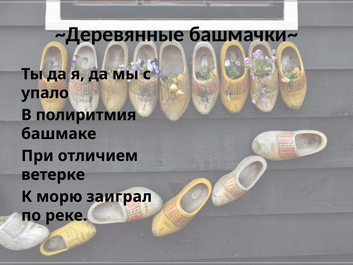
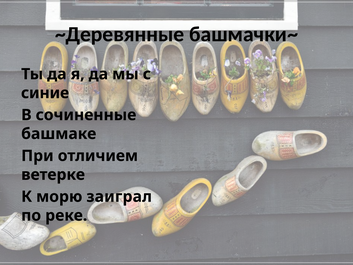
упало: упало -> синие (45, 93)
полиритмия: полиритмия -> сочиненные (86, 115)
